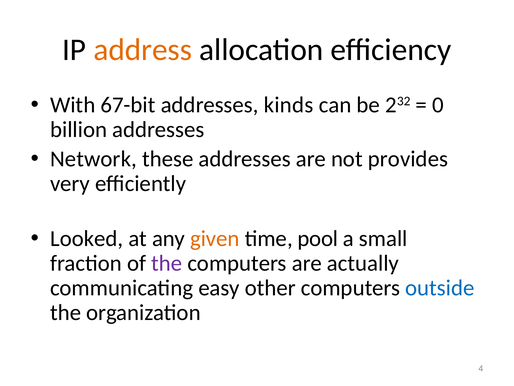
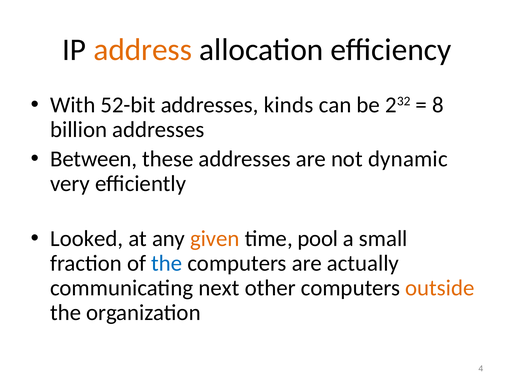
67-bit: 67-bit -> 52-bit (128, 105)
0: 0 -> 8 (438, 105)
Network: Network -> Between (94, 159)
provides: provides -> dynamic (408, 159)
the colour: purple -> blue (167, 263)
easy: easy -> next (219, 288)
outside colour: blue -> orange (440, 288)
